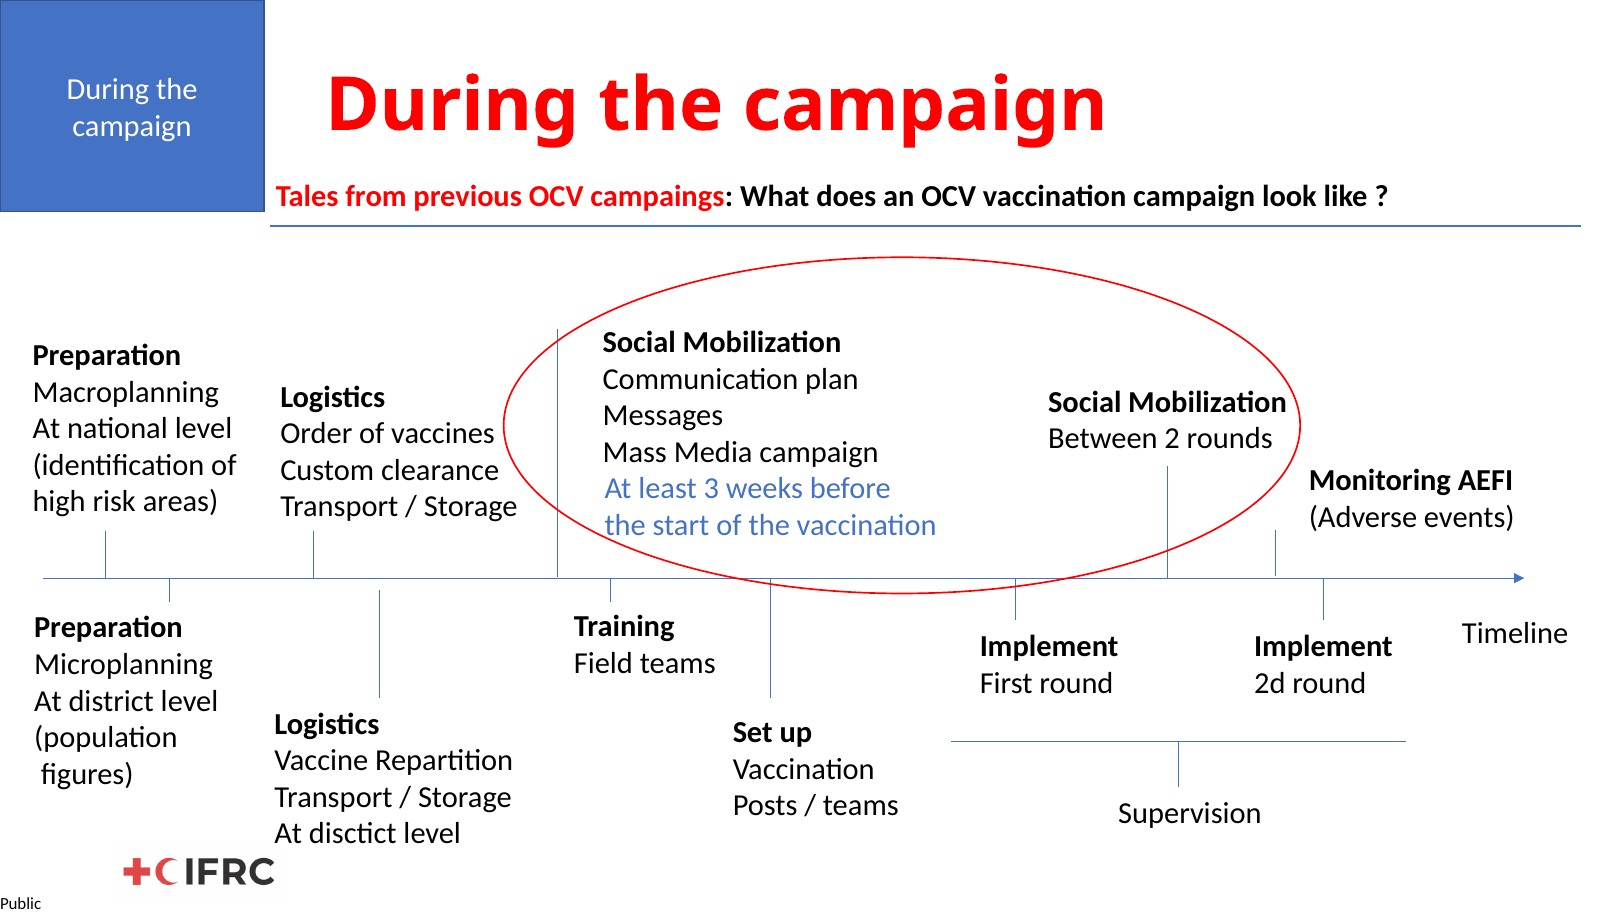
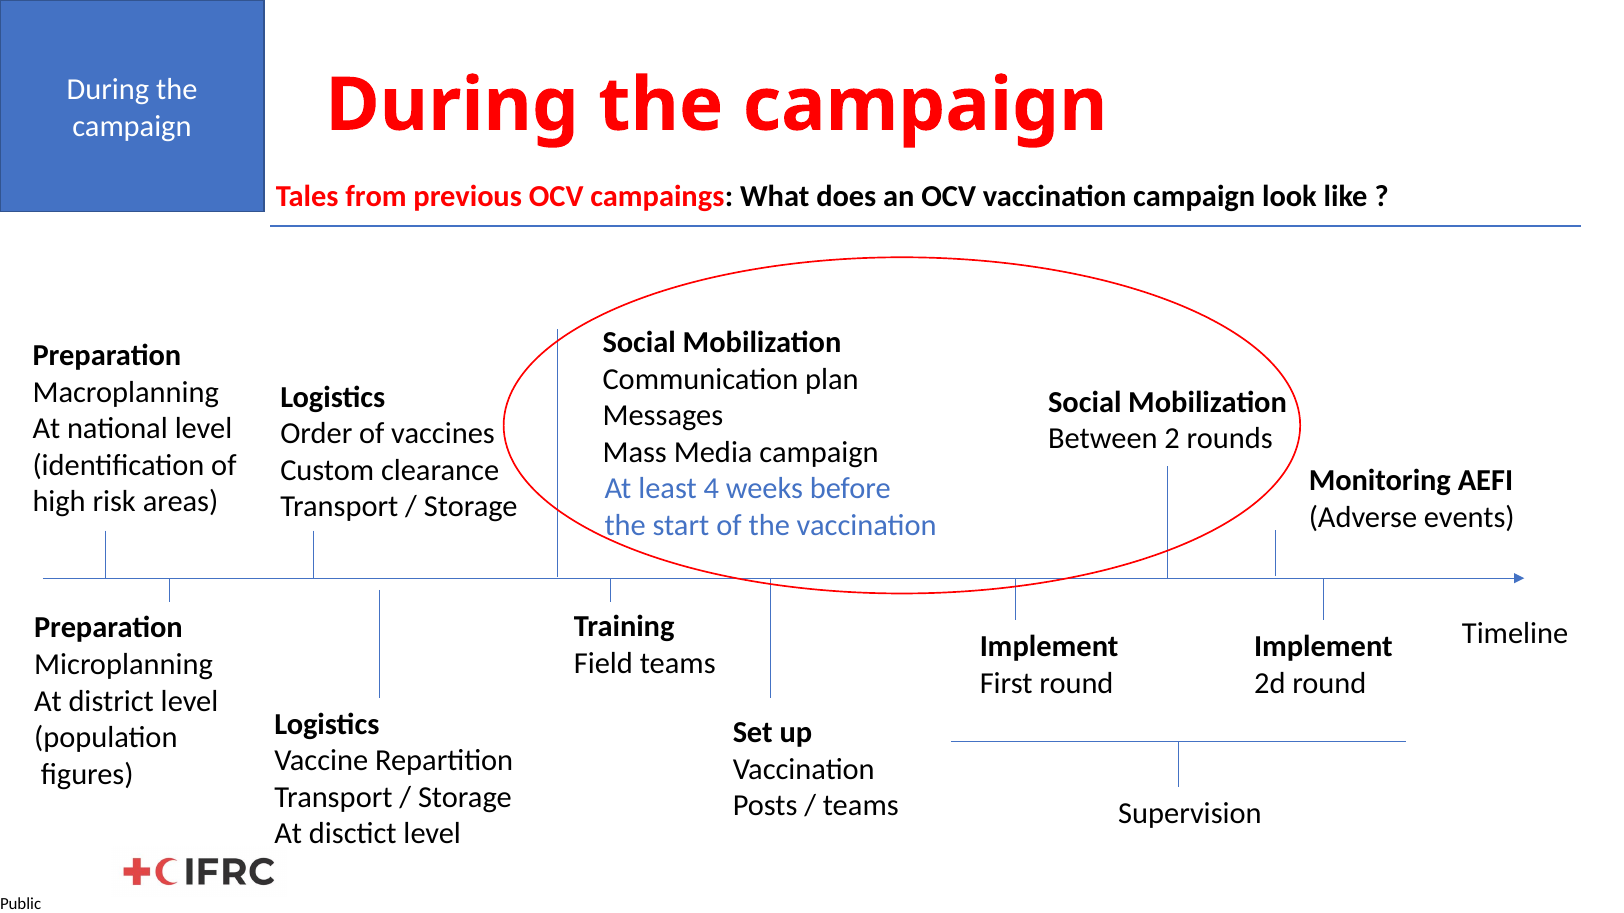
3: 3 -> 4 (711, 489)
